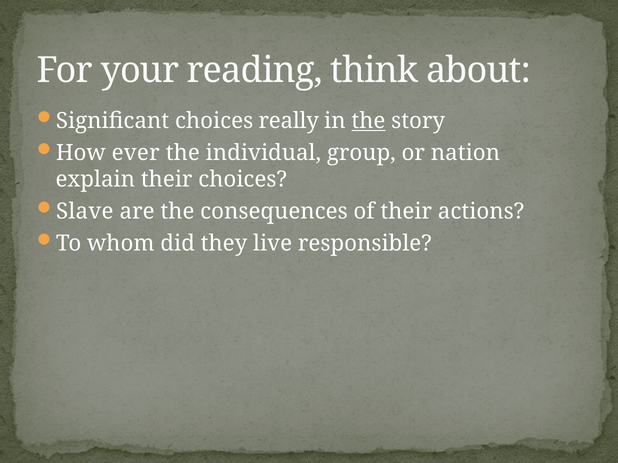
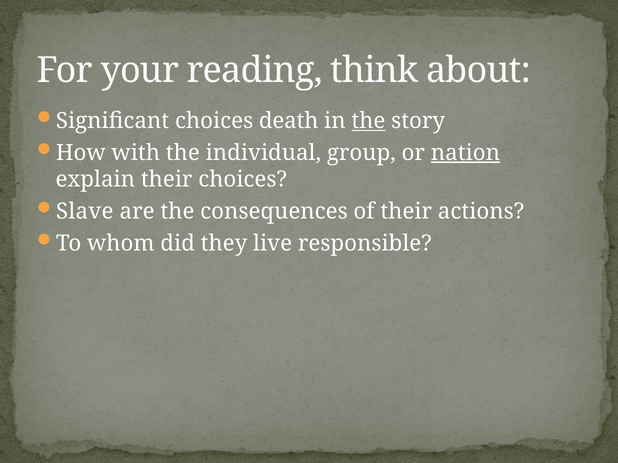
really: really -> death (289, 121)
ever: ever -> with (136, 153)
nation underline: none -> present (465, 153)
